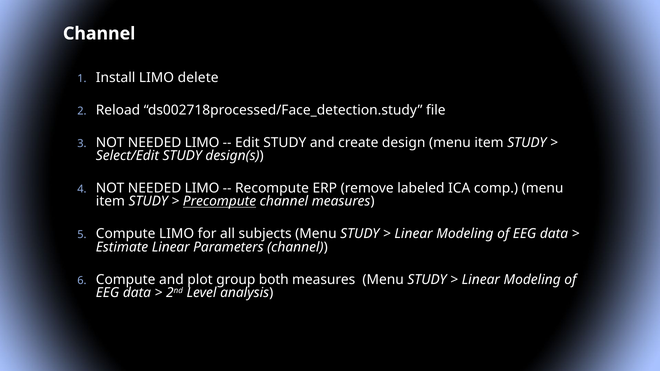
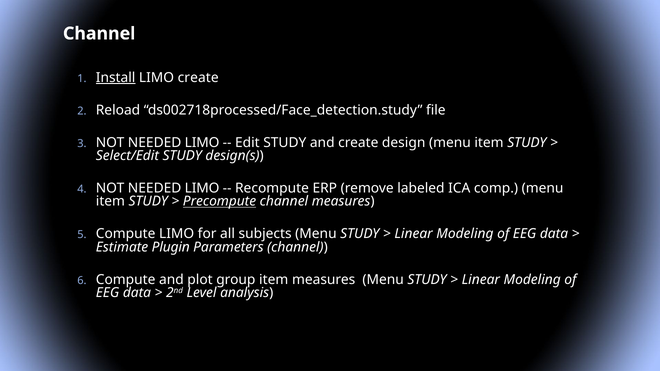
Install underline: none -> present (116, 78)
LIMO delete: delete -> create (198, 78)
Estimate Linear: Linear -> Plugin (171, 247)
group both: both -> item (274, 280)
